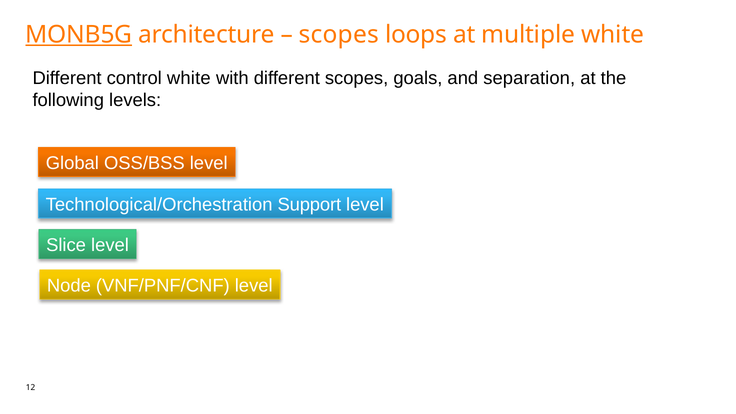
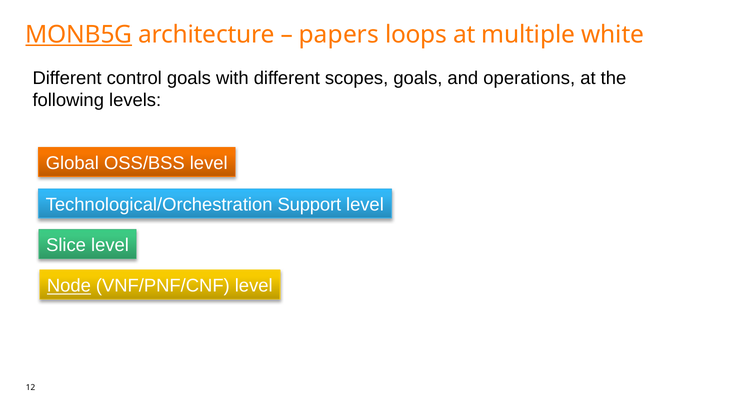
scopes: scopes -> papers (339, 35)
control white: white -> goals (189, 78)
separation: separation -> operations (529, 78)
Node underline: none -> present (69, 286)
